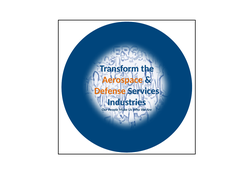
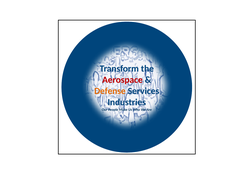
Aerospace colour: orange -> red (122, 80)
